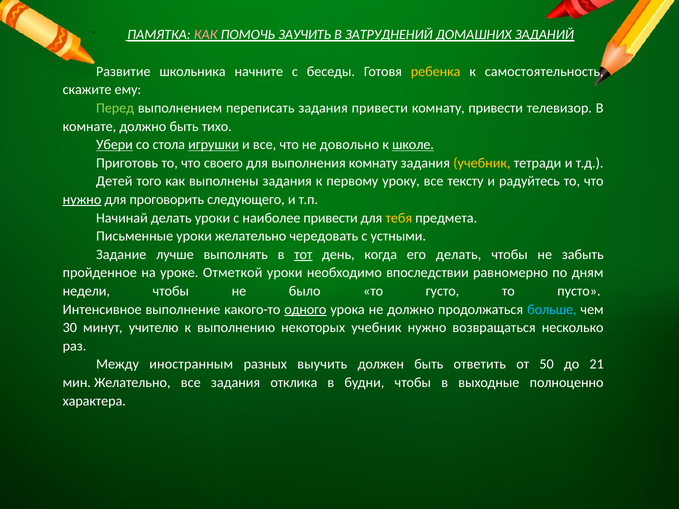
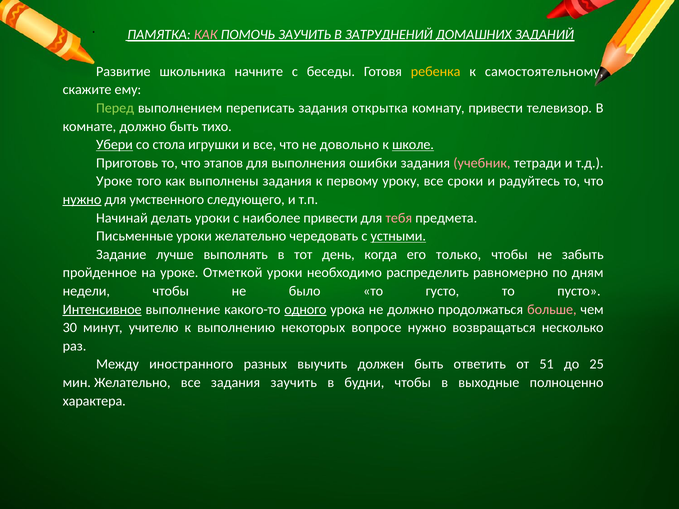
самостоятельность: самостоятельность -> самостоятельному (544, 71)
задания привести: привести -> открытка (380, 108)
игрушки underline: present -> none (214, 145)
своего: своего -> этапов (223, 163)
выполнения комнату: комнату -> ошибки (373, 163)
учебник colour: yellow -> pink (482, 163)
Детей: Детей -> Уроке (114, 181)
тексту: тексту -> сроки (465, 181)
проговорить: проговорить -> умственного (167, 200)
тебя colour: yellow -> pink (399, 218)
устными underline: none -> present (398, 236)
тот underline: present -> none (303, 255)
его делать: делать -> только (459, 255)
впоследствии: впоследствии -> распределить (428, 273)
Интенсивное underline: none -> present (102, 310)
больше colour: light blue -> pink (552, 310)
некоторых учебник: учебник -> вопросе (376, 328)
иностранным: иностранным -> иностранного (191, 364)
50: 50 -> 51 (547, 364)
21: 21 -> 25 (597, 364)
задания отклика: отклика -> заучить (294, 383)
